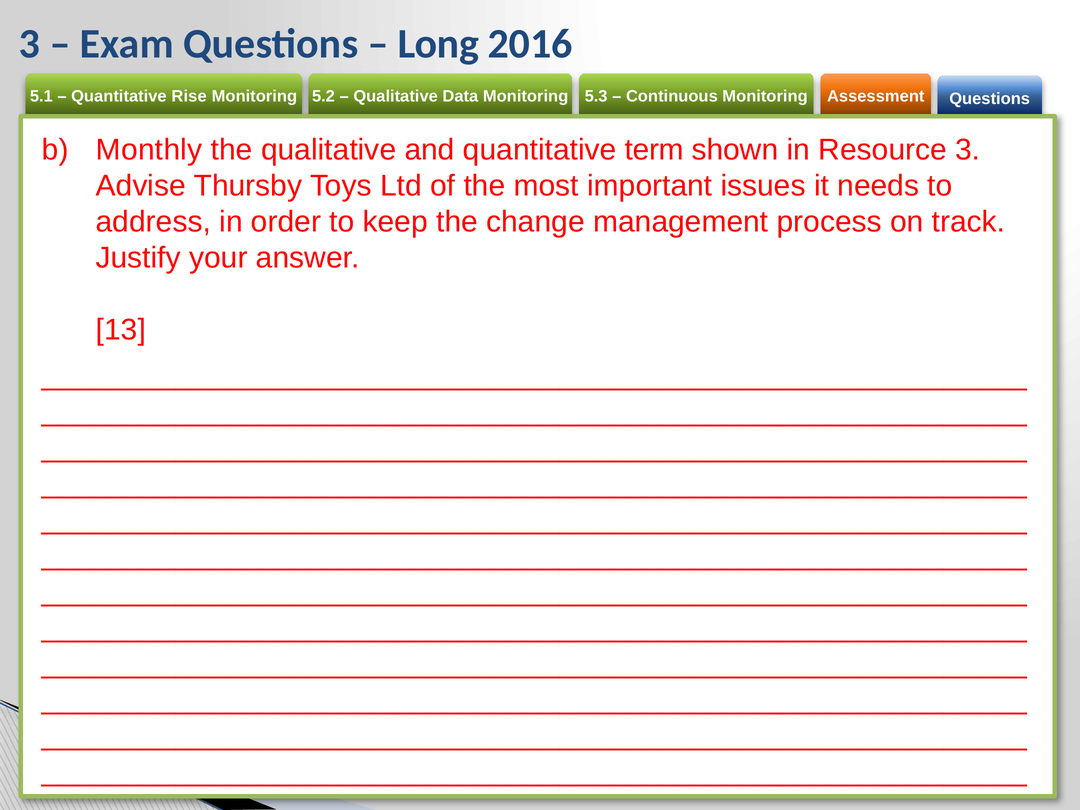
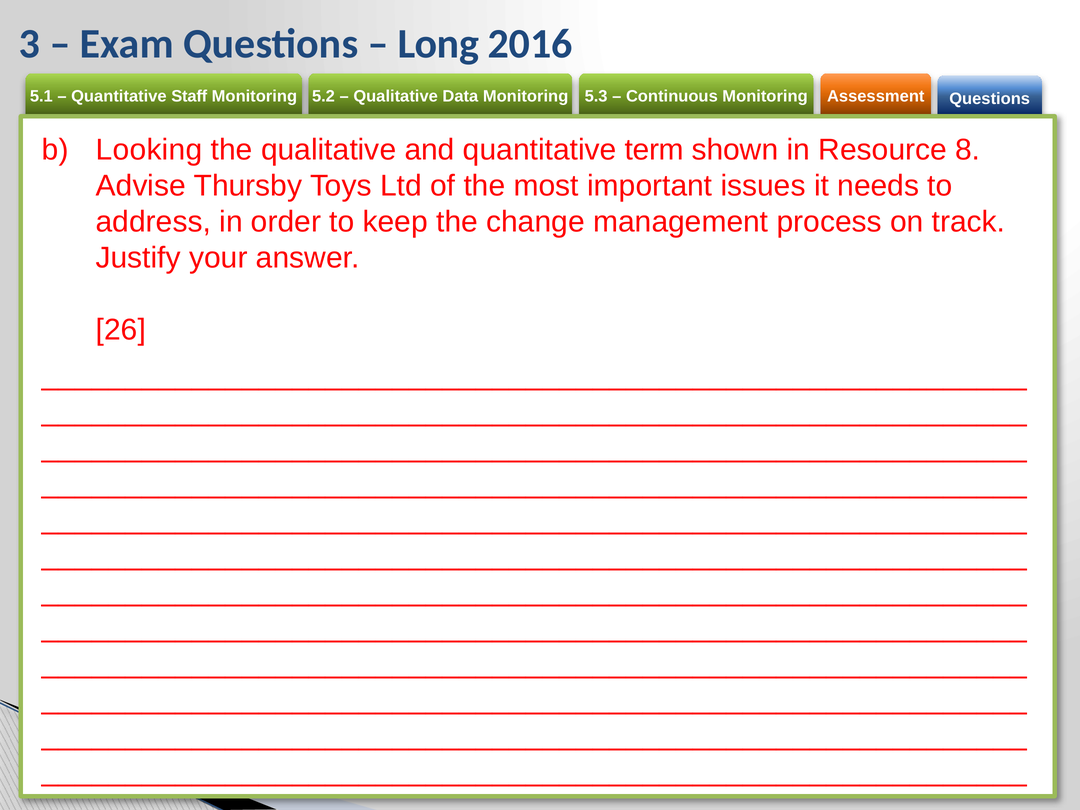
Rise: Rise -> Staff (189, 97)
Monthly: Monthly -> Looking (149, 150)
Resource 3: 3 -> 8 (968, 150)
13: 13 -> 26 (121, 330)
